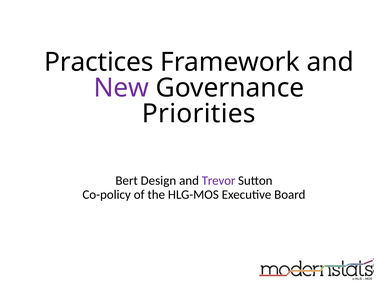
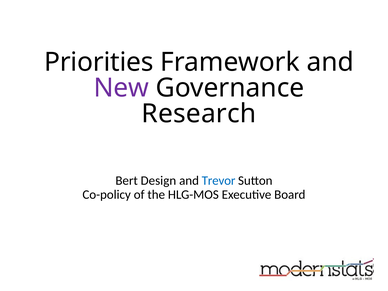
Practices: Practices -> Priorities (99, 62)
Priorities: Priorities -> Research (199, 114)
Trevor colour: purple -> blue (219, 181)
